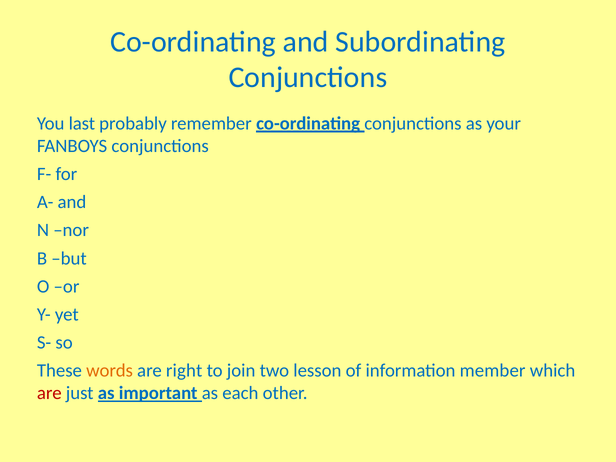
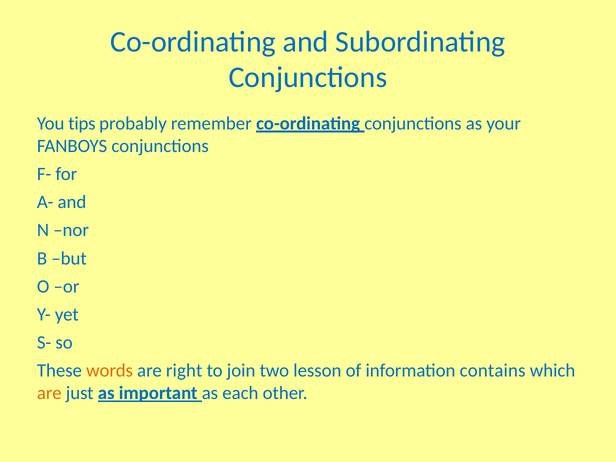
last: last -> tips (82, 123)
member: member -> contains (493, 371)
are colour: red -> orange (49, 393)
